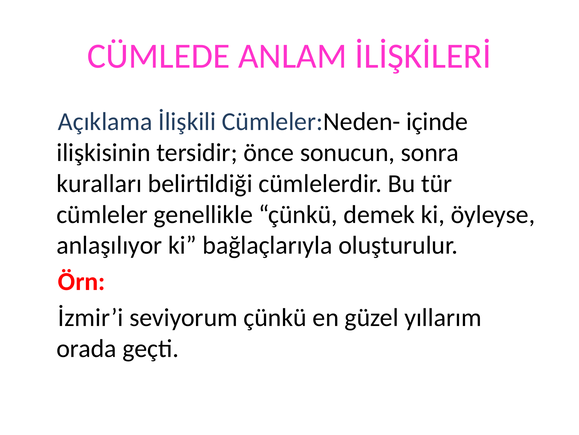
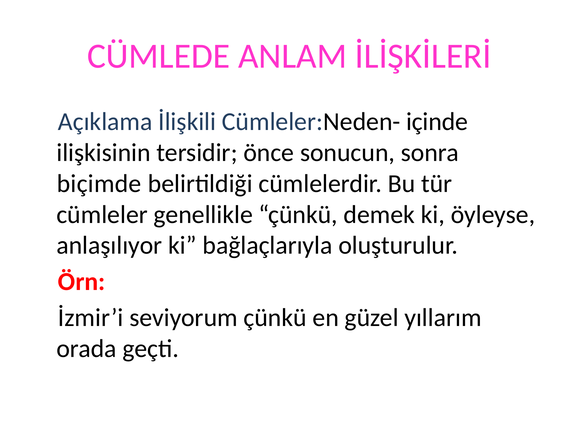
kuralları: kuralları -> biçimde (99, 183)
